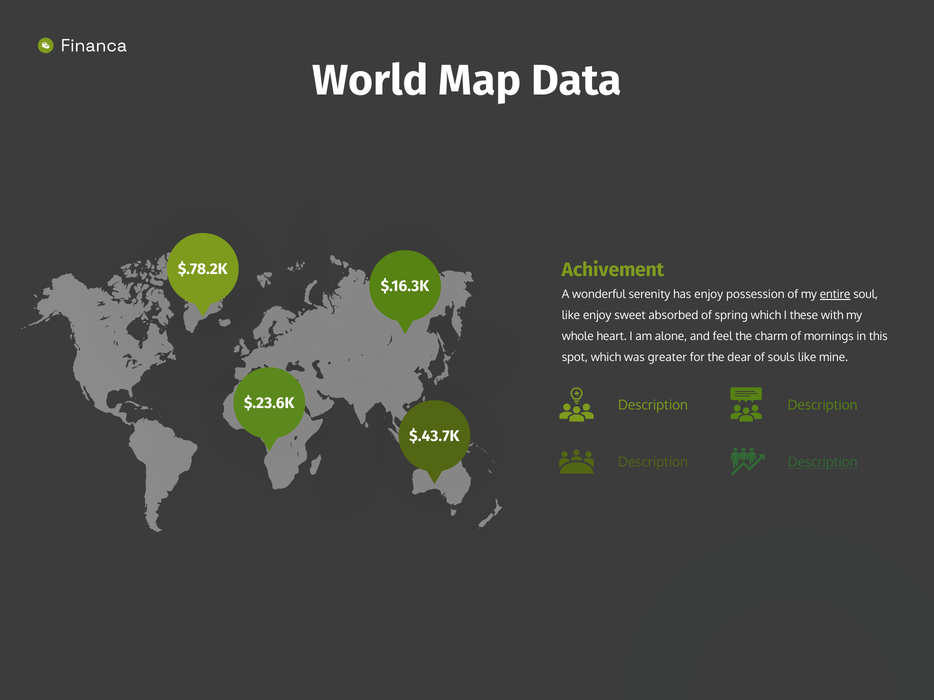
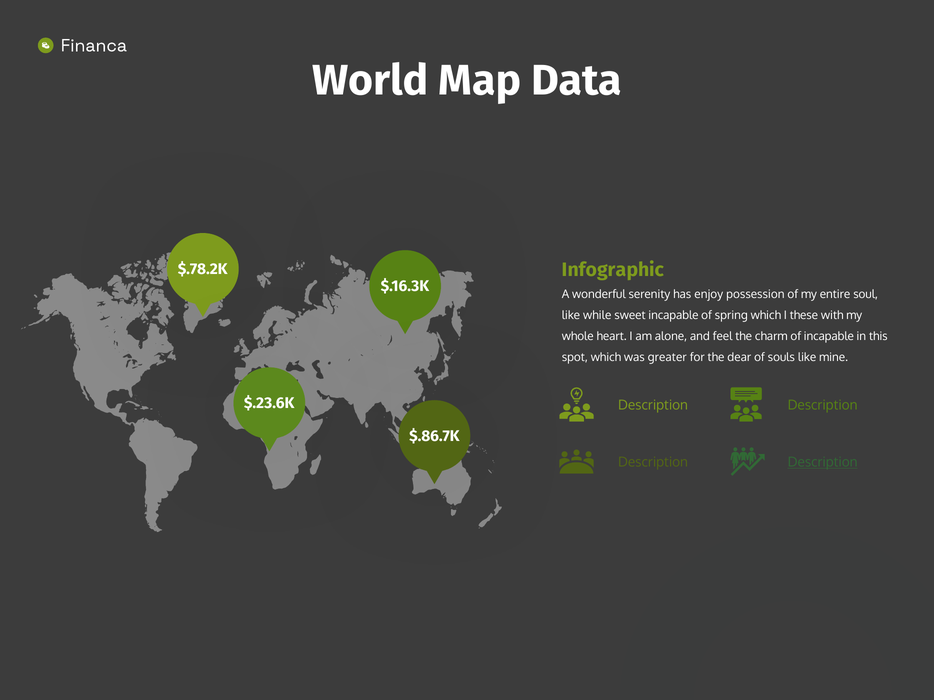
Achivement: Achivement -> Infographic (613, 270)
entire underline: present -> none (835, 295)
like enjoy: enjoy -> while (597, 316)
sweet absorbed: absorbed -> incapable (673, 316)
of mornings: mornings -> incapable (829, 337)
$.43.7K: $.43.7K -> $.86.7K (434, 436)
